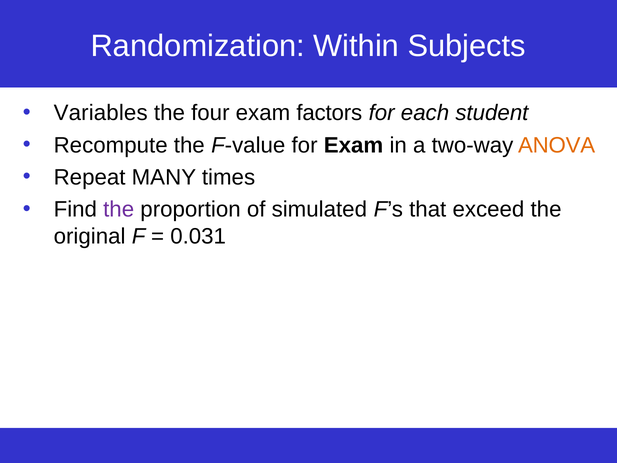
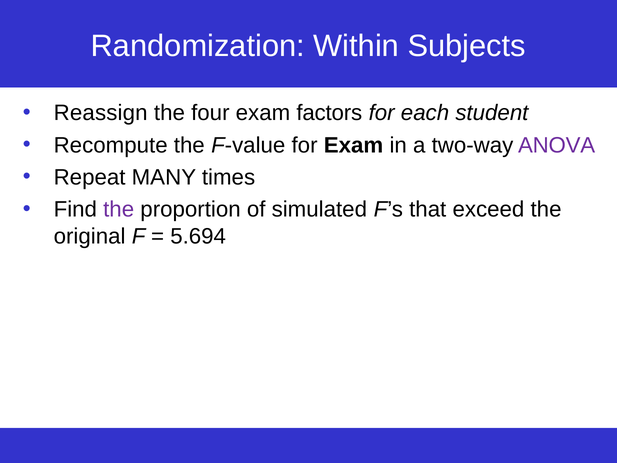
Variables: Variables -> Reassign (101, 113)
ANOVA colour: orange -> purple (557, 145)
0.031: 0.031 -> 5.694 (198, 236)
